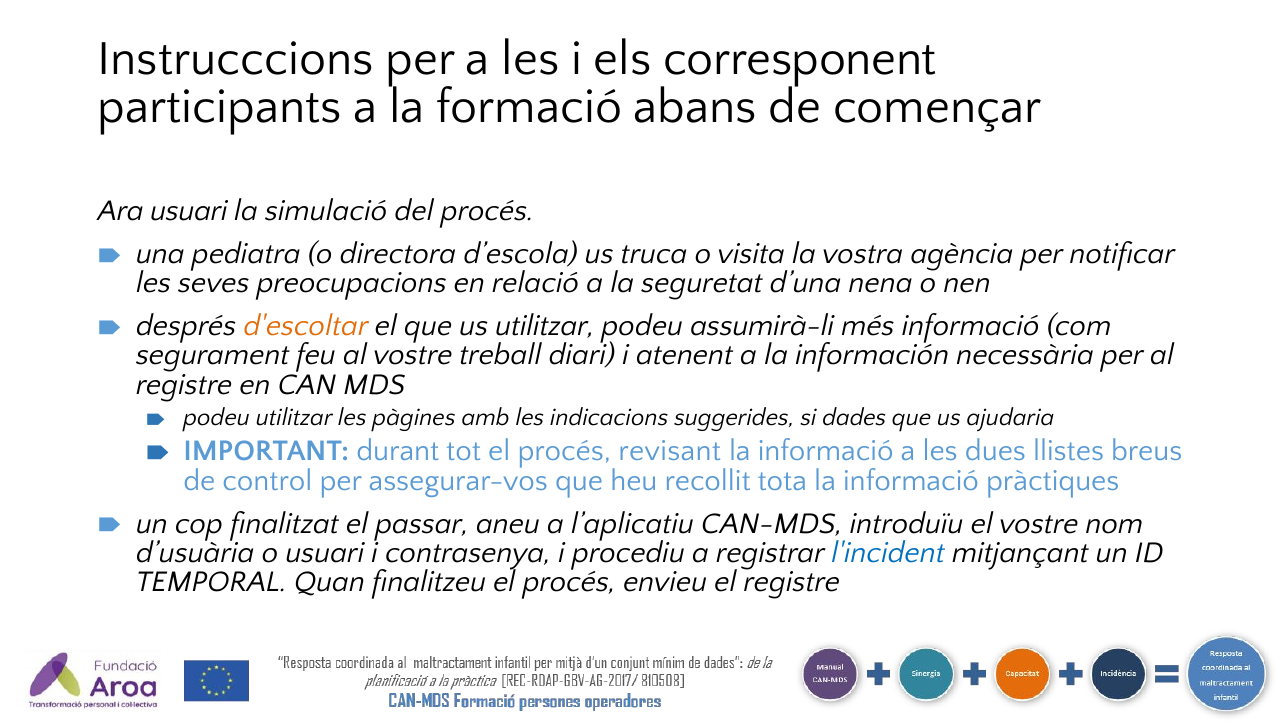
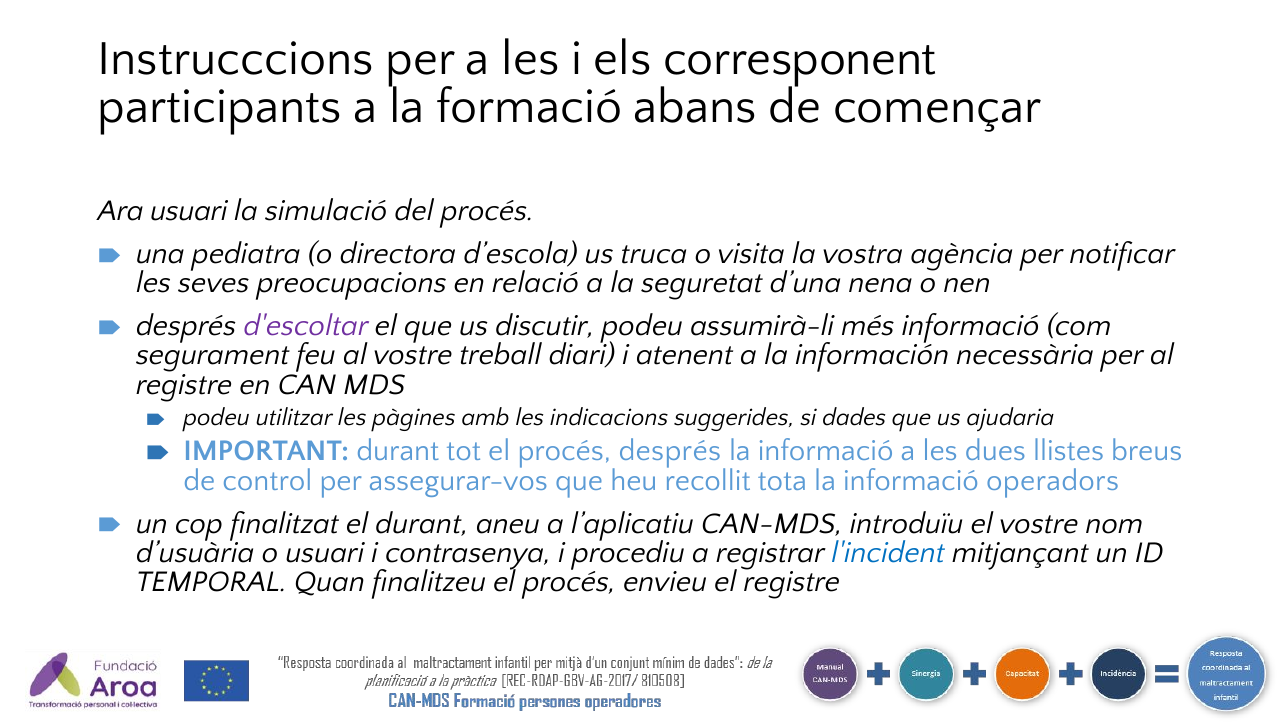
d'escoltar colour: orange -> purple (306, 326)
us utilitzar: utilitzar -> discutir (545, 326)
procés revisant: revisant -> després (670, 451)
pràctiques: pràctiques -> operadors (1053, 480)
el passar: passar -> durant (422, 523)
